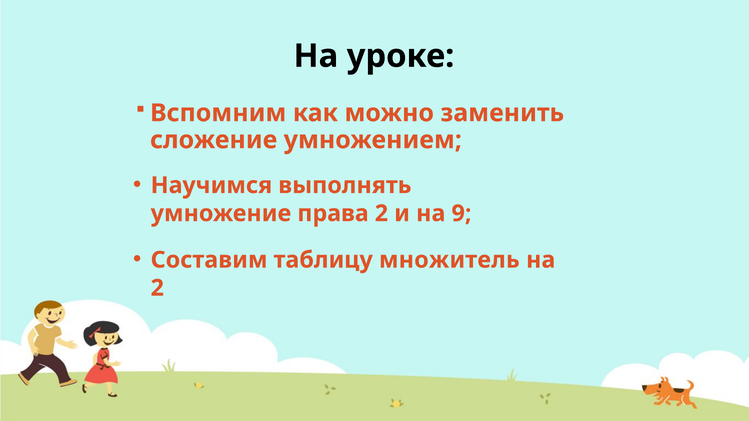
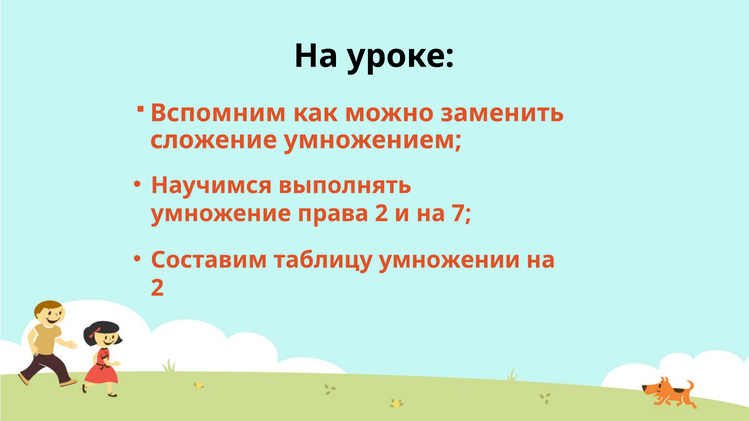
9: 9 -> 7 (462, 214)
множитель: множитель -> умножении (450, 260)
